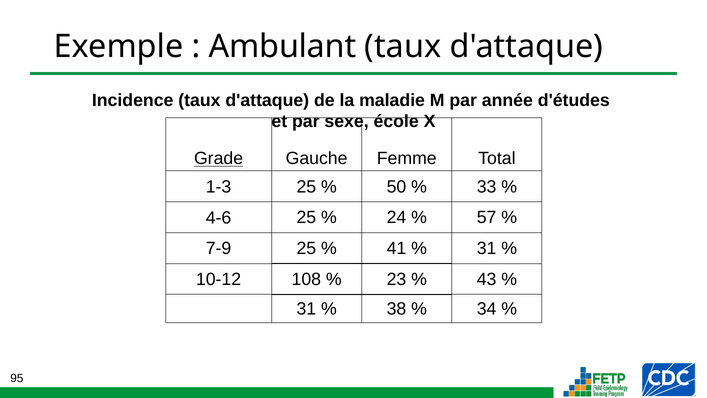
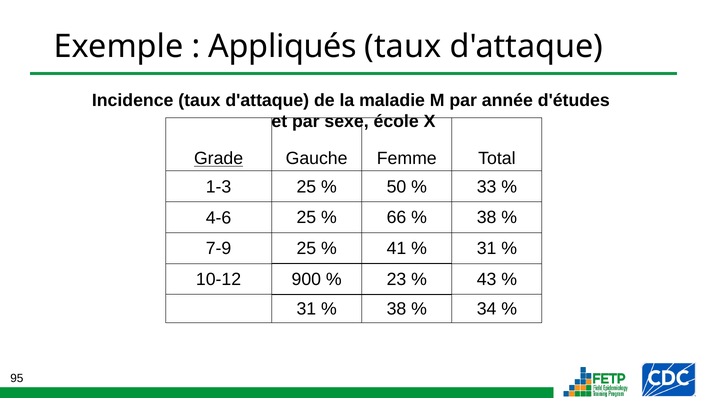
Ambulant: Ambulant -> Appliqués (283, 46)
24: 24 -> 66 (396, 217)
57: 57 -> 38 (487, 217)
108: 108 -> 900 (306, 279)
